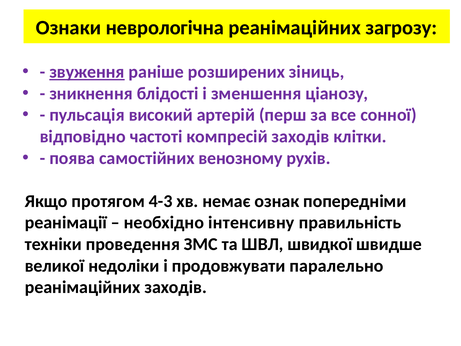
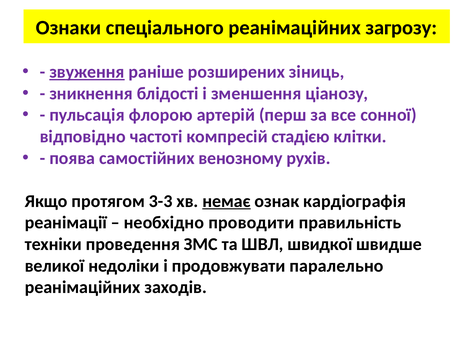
неврологічна: неврологічна -> спеціального (165, 28)
високий: високий -> флорою (161, 115)
компресій заходів: заходів -> стадією (301, 136)
4-3: 4-3 -> 3-3 (161, 201)
немає underline: none -> present (226, 201)
попередніми: попередніми -> кардіографія (355, 201)
інтенсивну: інтенсивну -> проводити (251, 223)
